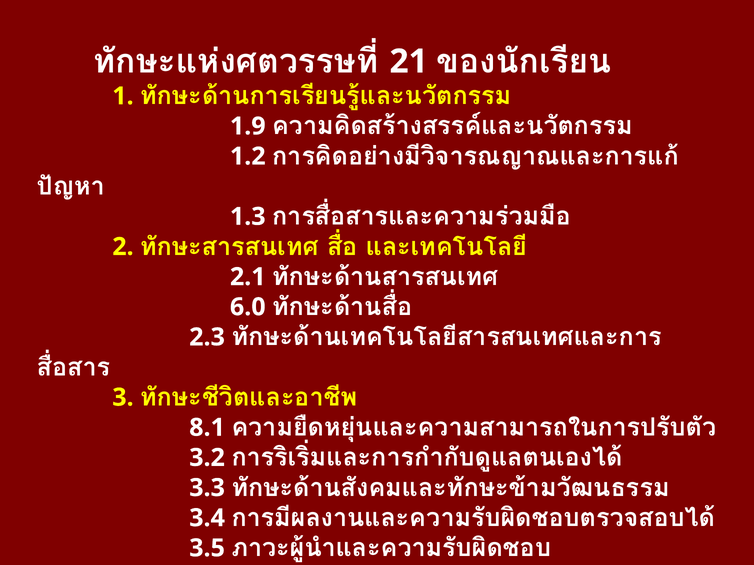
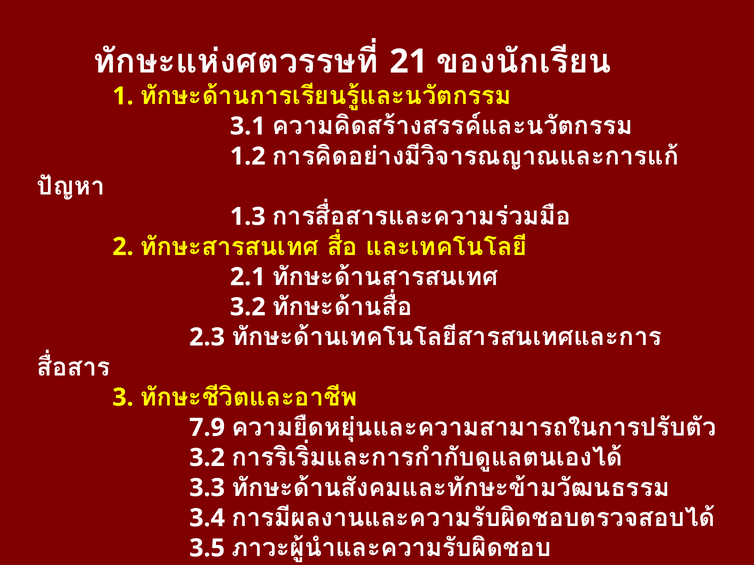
1.9: 1.9 -> 3.1 (248, 126)
6.0: 6.0 -> 3.2 (248, 307)
8.1: 8.1 -> 7.9 (207, 428)
